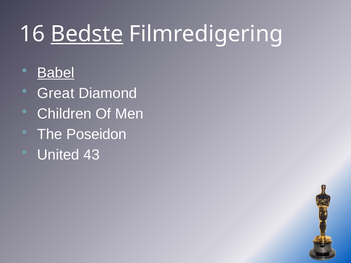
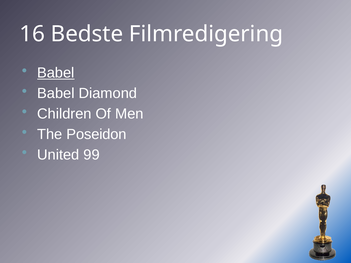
Bedste underline: present -> none (87, 34)
Great: Great -> Babel (56, 93)
43: 43 -> 99 (92, 155)
